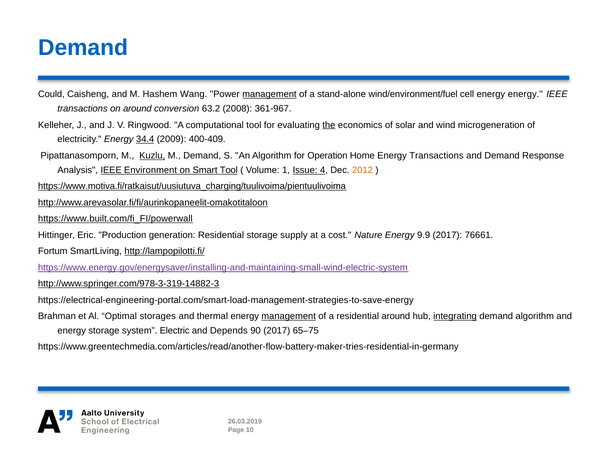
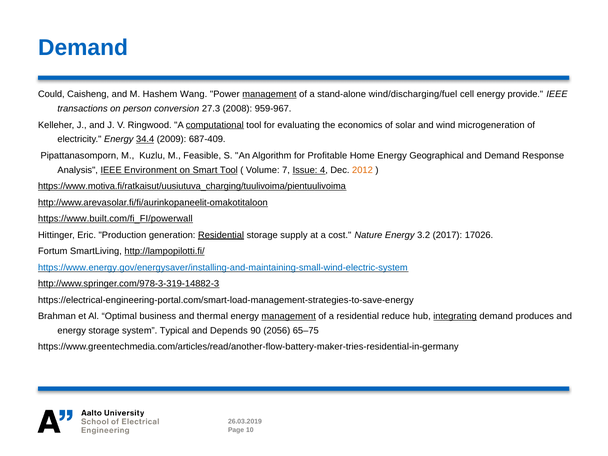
wind/environment/fuel: wind/environment/fuel -> wind/discharging/fuel (413, 94)
energy energy: energy -> provide (525, 94)
on around: around -> person (137, 109)
63.2: 63.2 -> 27.3 (211, 109)
361-967: 361-967 -> 959-967 (273, 109)
computational underline: none -> present (215, 125)
the underline: present -> none (329, 125)
400-409: 400-409 -> 687-409 (207, 139)
Kuzlu underline: present -> none (152, 156)
M Demand: Demand -> Feasible (202, 156)
Operation: Operation -> Profitable (327, 156)
Energy Transactions: Transactions -> Geographical (437, 156)
1: 1 -> 7 (286, 170)
Residential underline: none -> present (221, 235)
9.9: 9.9 -> 3.2 (424, 235)
76661: 76661 -> 17026 (479, 235)
https://www.energy.gov/energysaver/installing-and-maintaining-small-wind-electric-system colour: purple -> blue (223, 267)
storages: storages -> business (158, 316)
residential around: around -> reduce (396, 316)
demand algorithm: algorithm -> produces (535, 316)
Electric: Electric -> Typical (175, 331)
90 2017: 2017 -> 2056 (277, 331)
